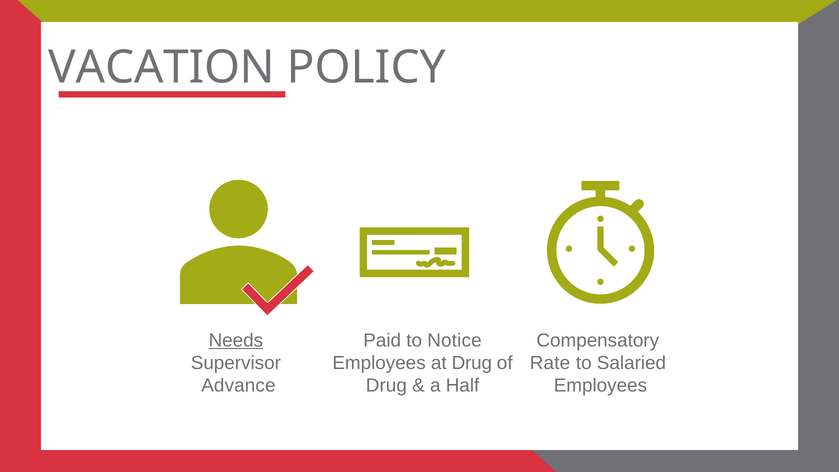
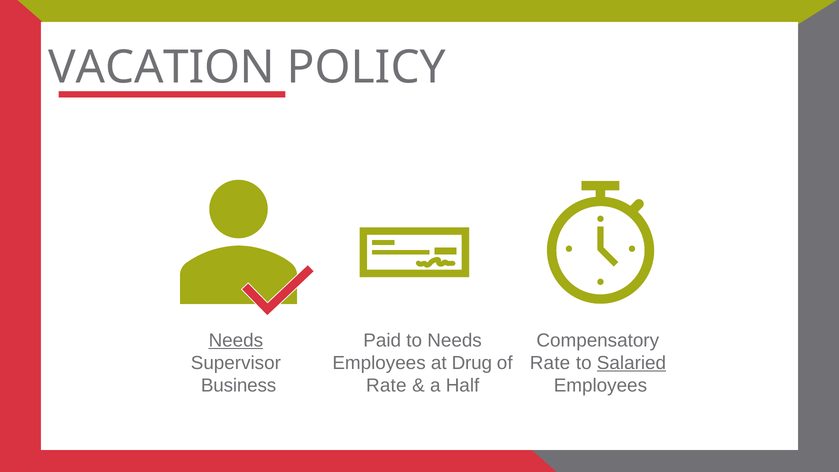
to Notice: Notice -> Needs (455, 340)
Salaried underline: none -> present (631, 363)
Advance: Advance -> Business (239, 386)
Drug: Drug -> Rate (386, 386)
